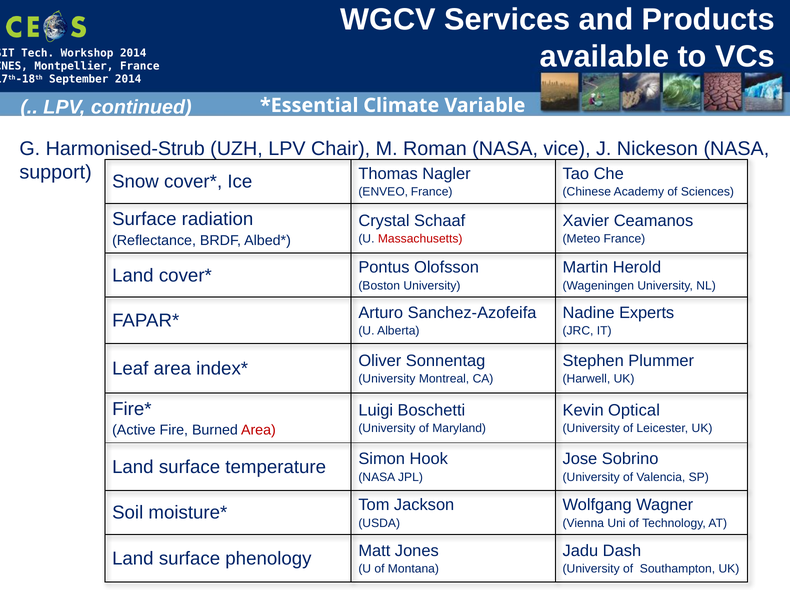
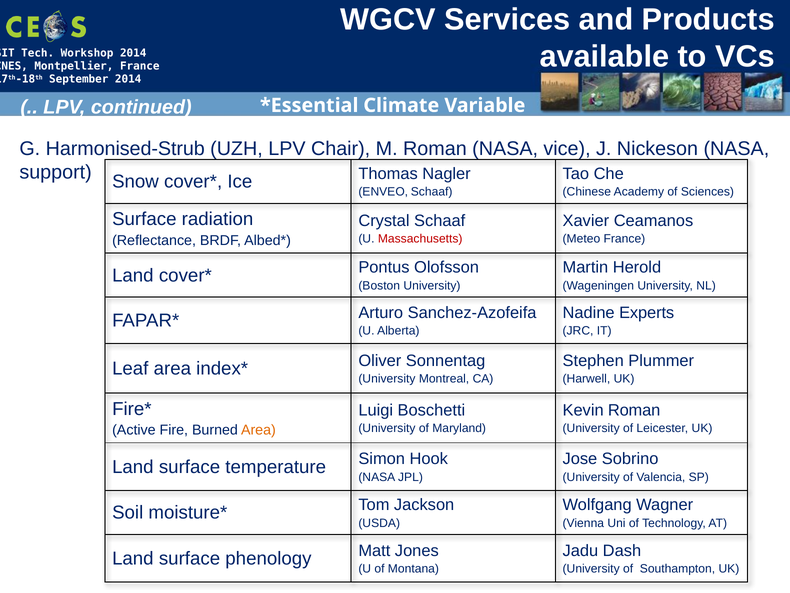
ENVEO France: France -> Schaaf (432, 192)
Kevin Optical: Optical -> Roman (634, 410)
Area colour: red -> orange (258, 430)
